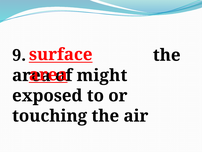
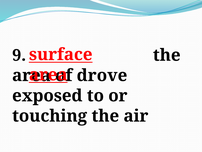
might: might -> drove (102, 75)
